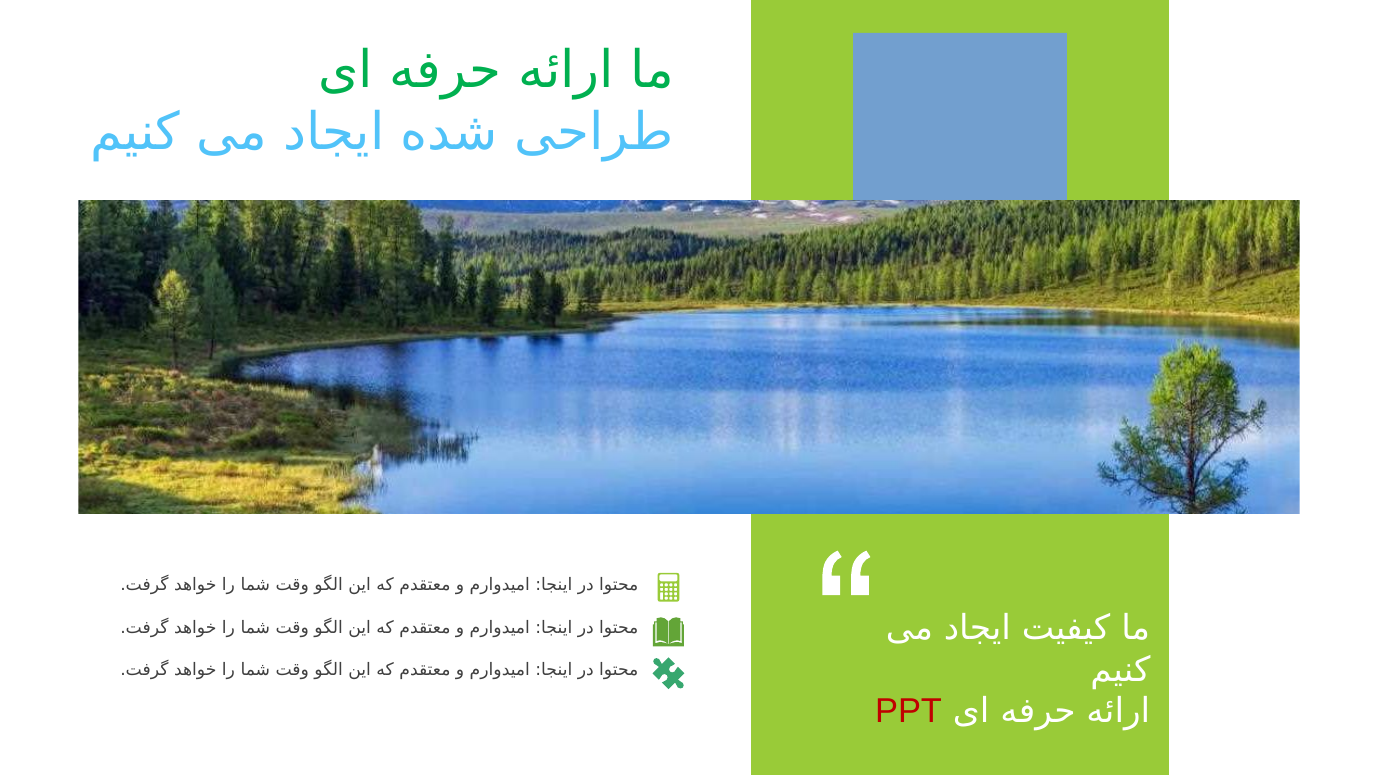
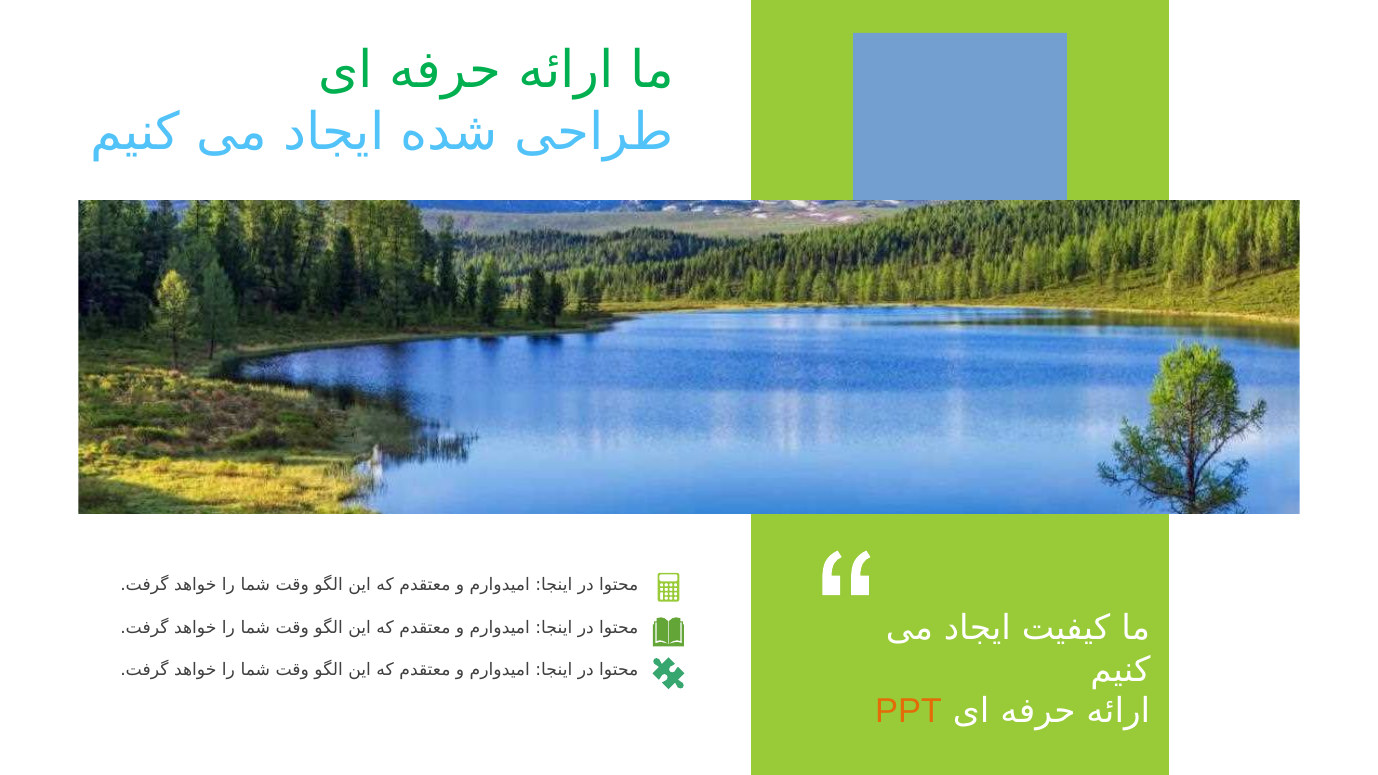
PPT colour: red -> orange (909, 711)
